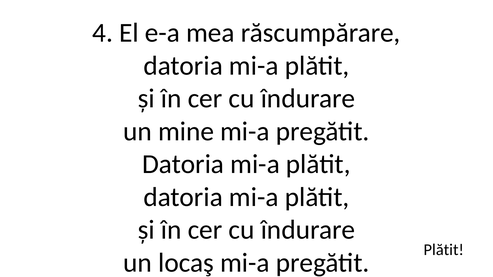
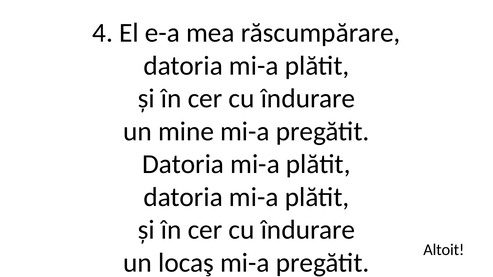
Plătit: Plătit -> Altoit (444, 250)
